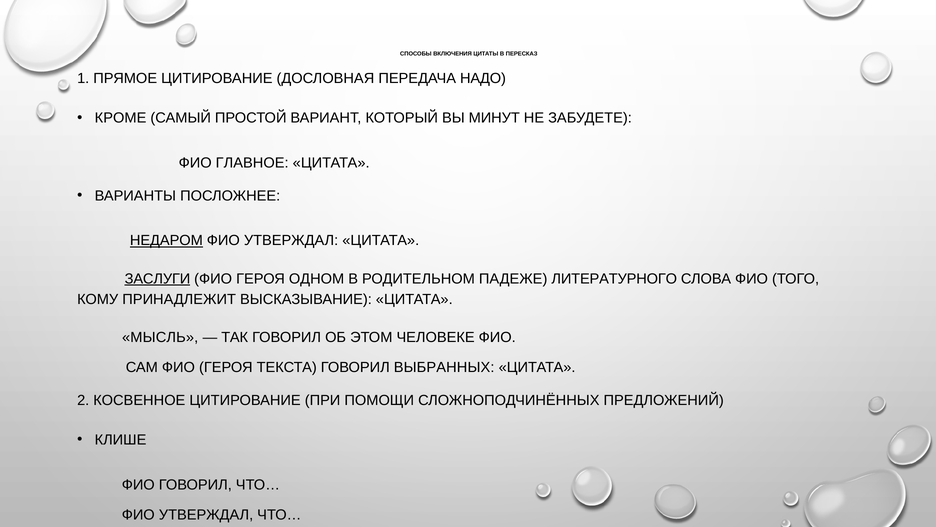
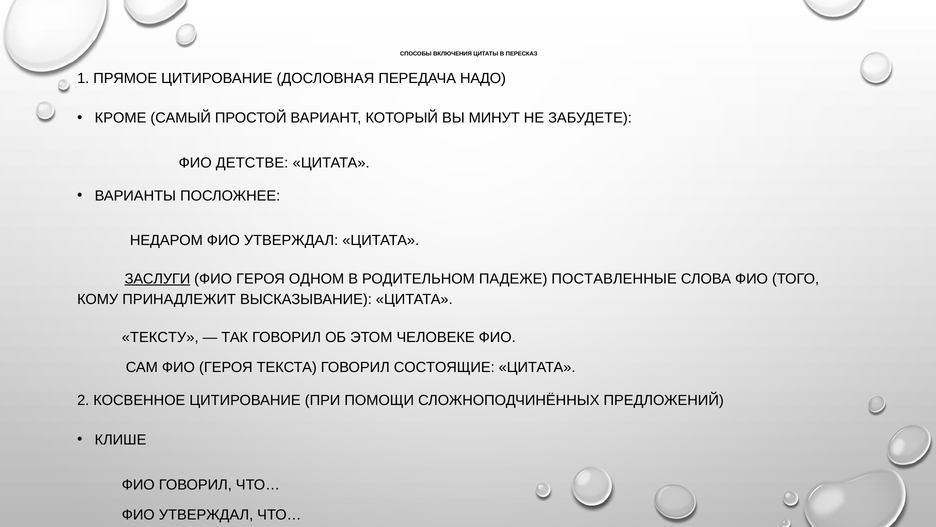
ГЛАВНОЕ: ГЛАВНОЕ -> ДЕТСТВЕ (252, 163)
НЕДАРОМ underline: present -> none (166, 240)
ЛИТЕРАТУРНОГО: ЛИТЕРАТУРНОГО -> ПОСТАВЛЕННЫЕ (614, 278)
МЫСЛЬ: МЫСЛЬ -> ТЕКСТУ (160, 337)
ВЫБРАННЫХ: ВЫБРАННЫХ -> СОСТОЯЩИЕ (444, 367)
